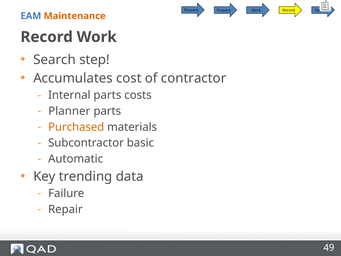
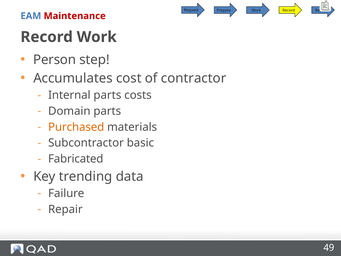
Maintenance colour: orange -> red (75, 16)
Search: Search -> Person (55, 60)
Planner: Planner -> Domain (69, 111)
Automatic: Automatic -> Fabricated (76, 159)
